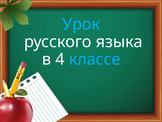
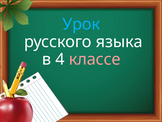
классе colour: light blue -> pink (95, 59)
